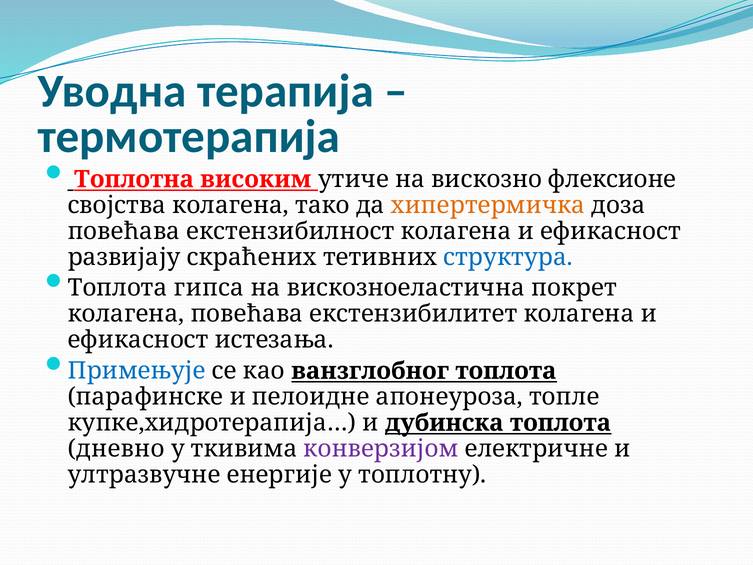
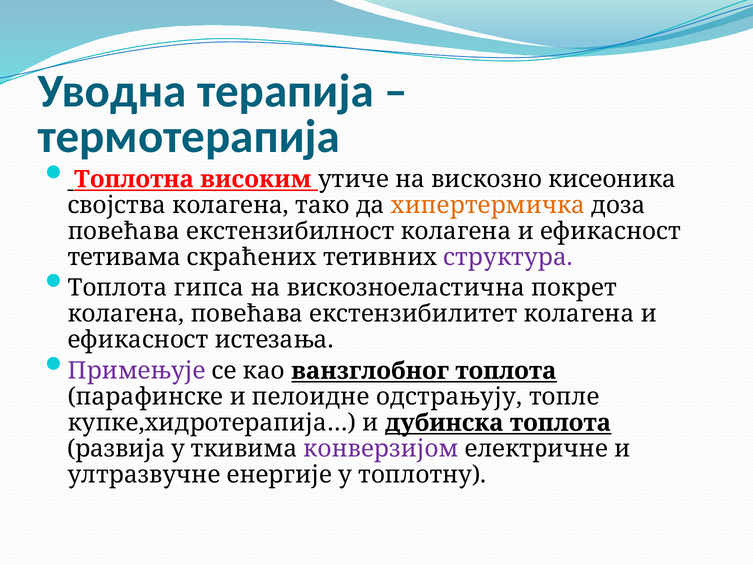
флексионе: флексионе -> кисеоника (612, 179)
развијају: развијају -> тетивама (124, 257)
структура colour: blue -> purple (508, 257)
Примењује colour: blue -> purple (137, 371)
апонеуроза: апонеуроза -> одстрањују (449, 397)
дневно: дневно -> развија (116, 449)
